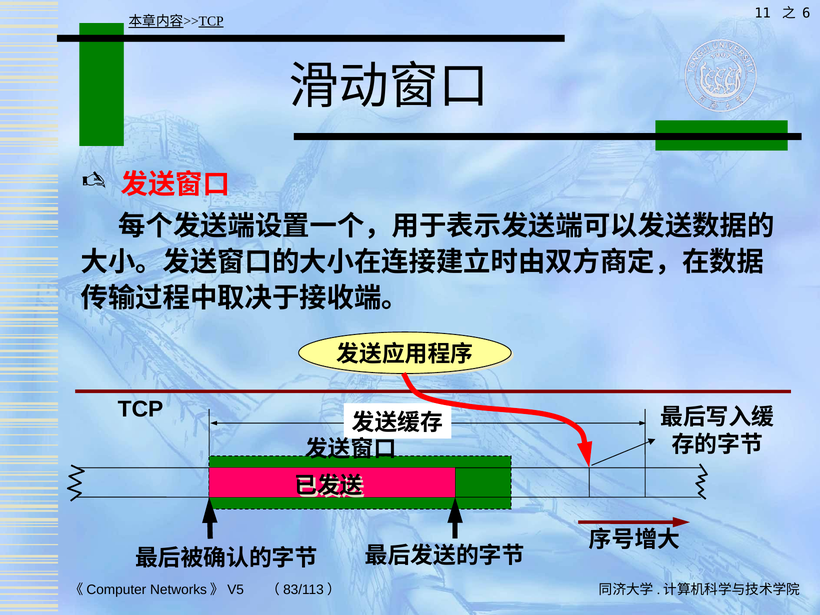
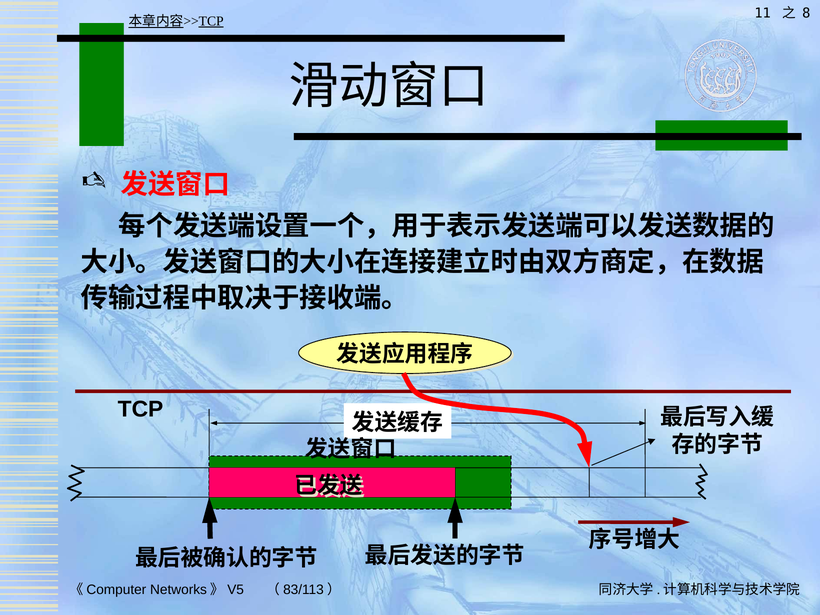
6: 6 -> 8 (806, 13)
